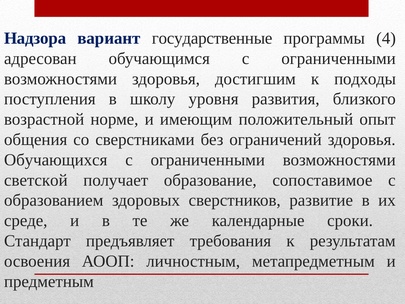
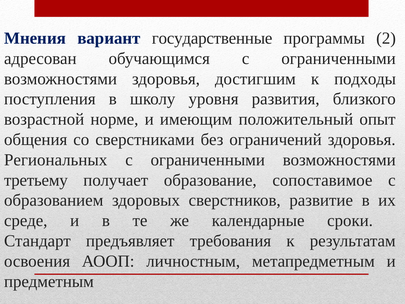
Надзора: Надзора -> Мнения (35, 38)
4: 4 -> 2 (386, 38)
Обучающихся: Обучающихся -> Региональных (56, 160)
светской: светской -> третьему (36, 180)
